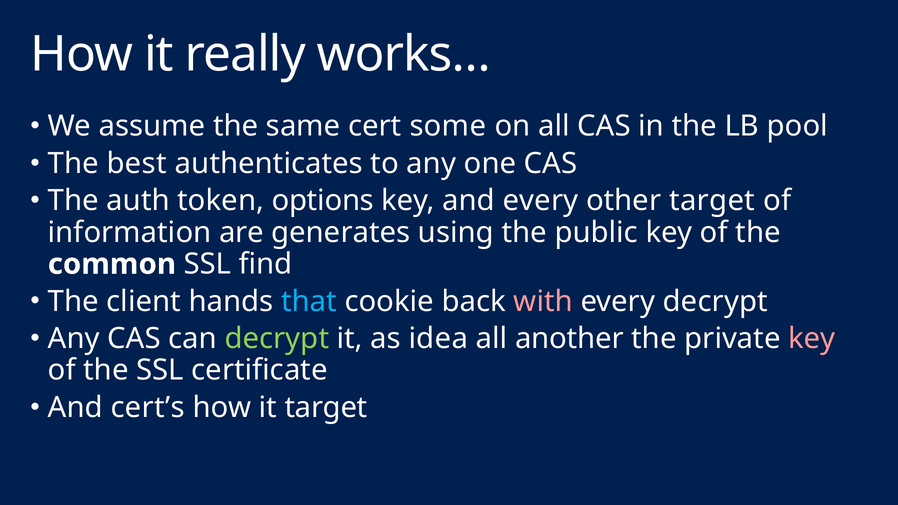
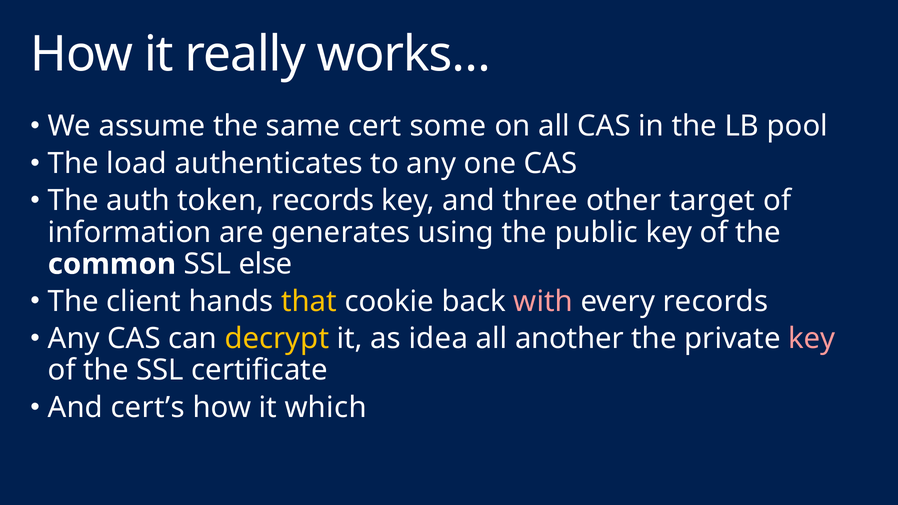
best: best -> load (137, 163)
token options: options -> records (323, 201)
and every: every -> three (540, 201)
find: find -> else (266, 264)
that colour: light blue -> yellow (309, 301)
every decrypt: decrypt -> records (715, 301)
decrypt colour: light green -> yellow (277, 339)
it target: target -> which (326, 408)
